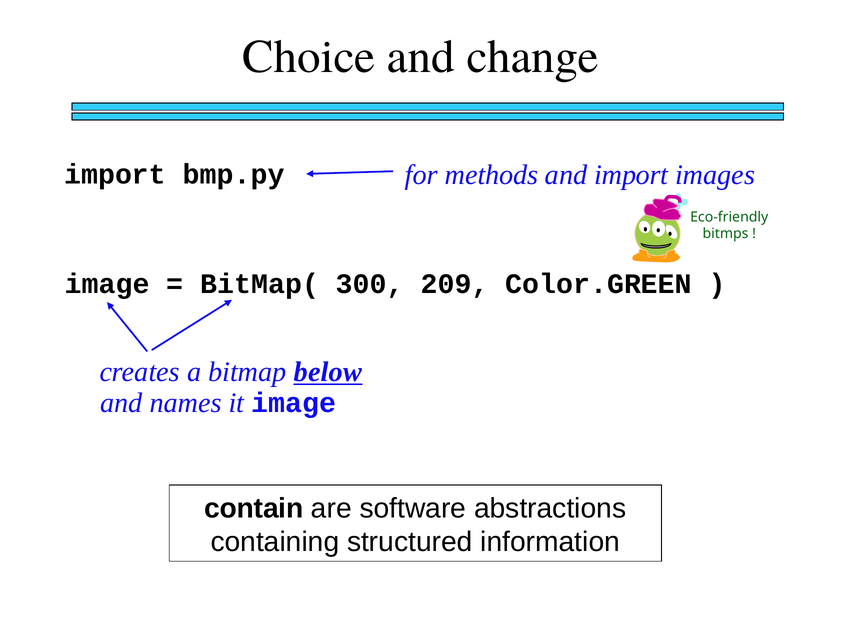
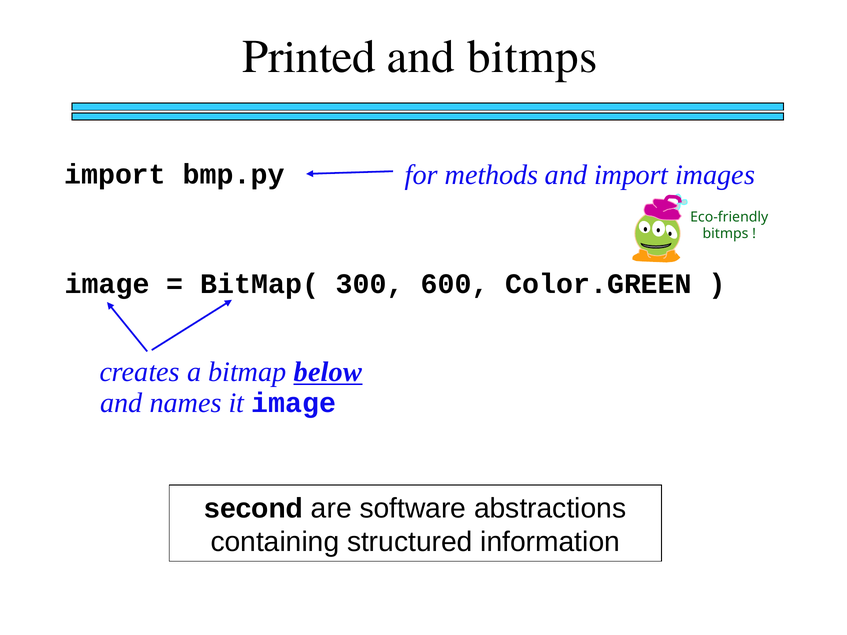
Choice: Choice -> Printed (309, 57)
and change: change -> bitmps (532, 57)
209: 209 -> 600 (455, 284)
contain: contain -> second (254, 508)
